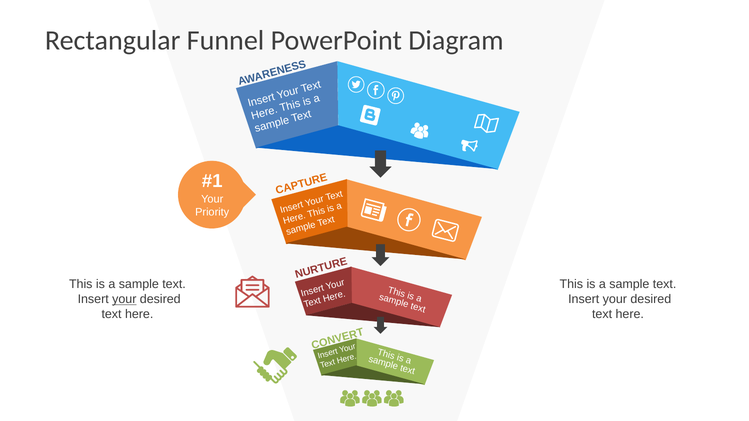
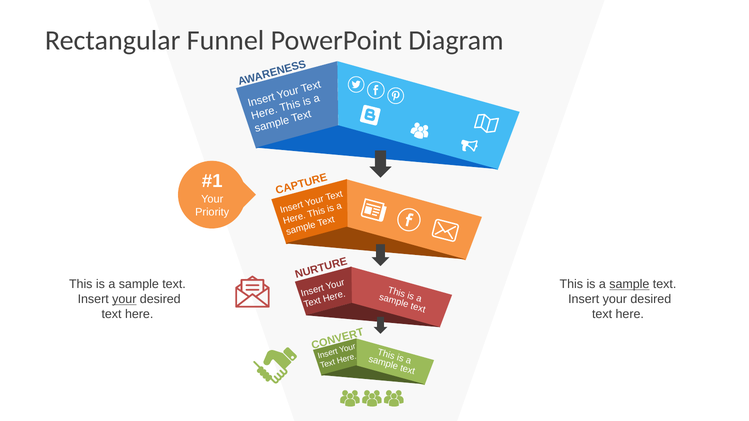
sample underline: none -> present (629, 285)
